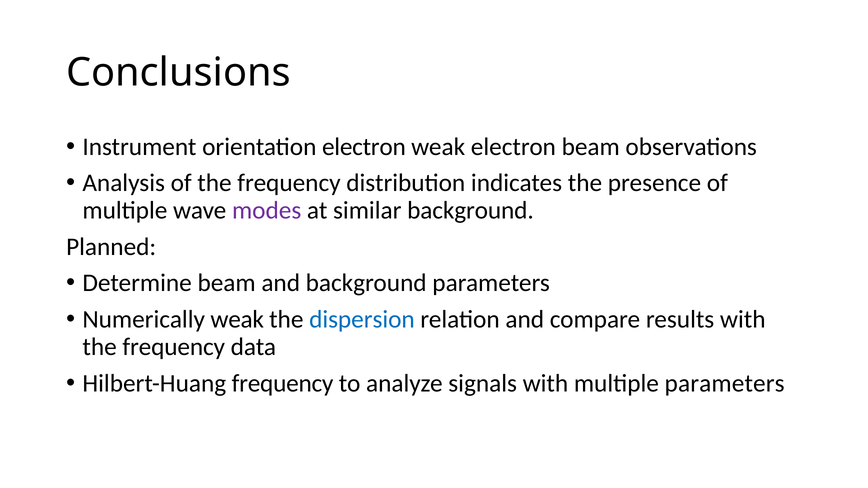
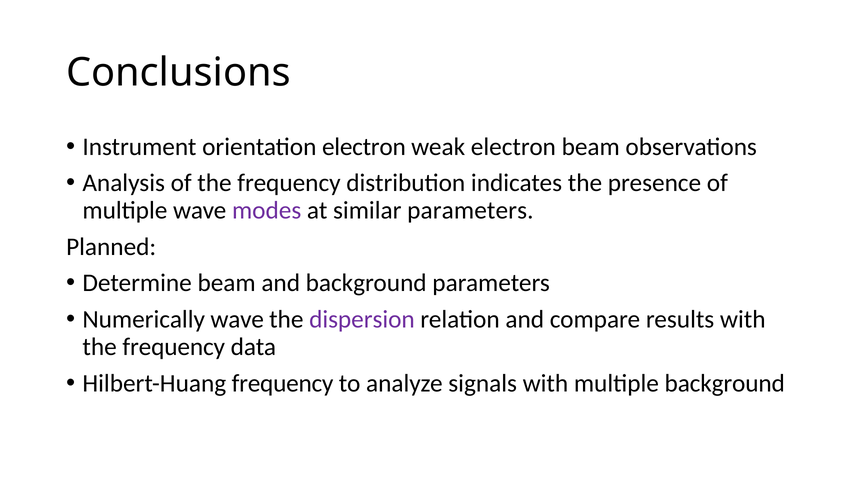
similar background: background -> parameters (470, 210)
Numerically weak: weak -> wave (237, 320)
dispersion colour: blue -> purple (362, 320)
multiple parameters: parameters -> background (725, 383)
